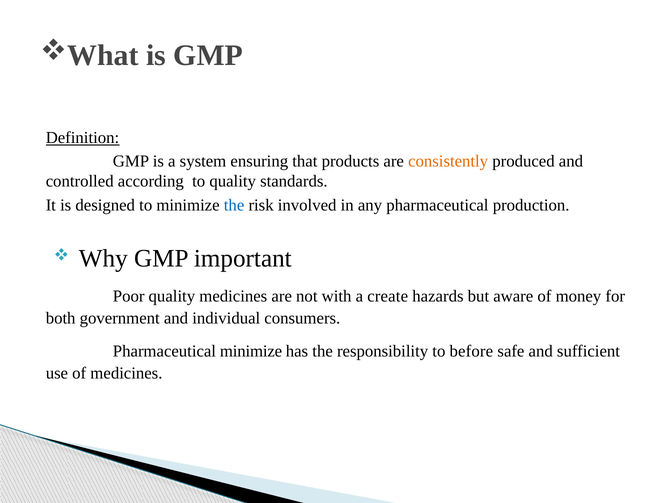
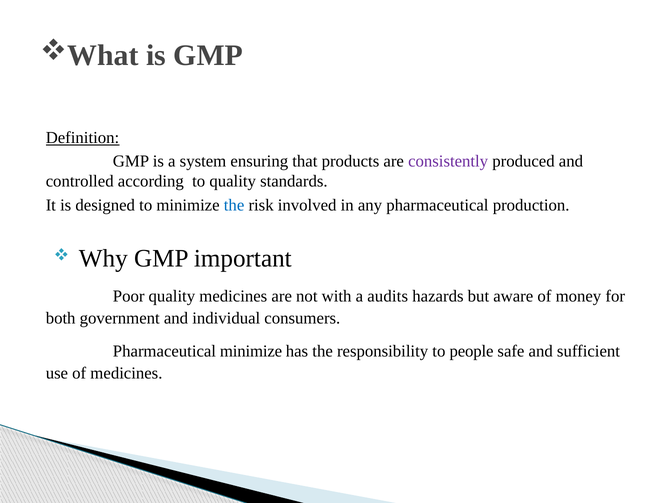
consistently colour: orange -> purple (448, 161)
create: create -> audits (388, 296)
before: before -> people (472, 351)
